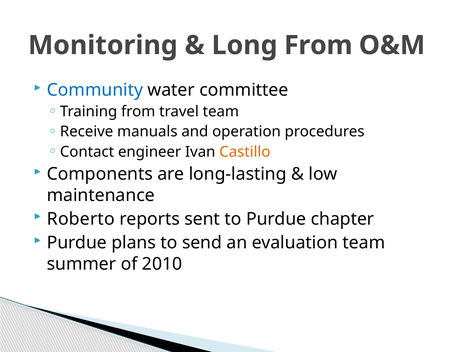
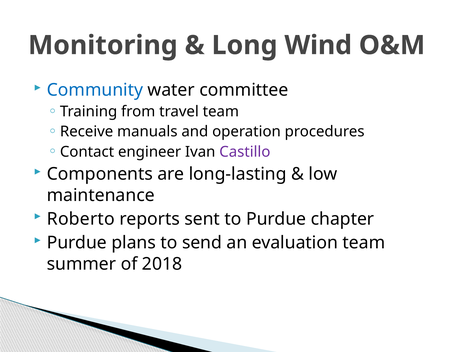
Long From: From -> Wind (318, 45)
Castillo colour: orange -> purple (245, 152)
2010: 2010 -> 2018 (162, 264)
